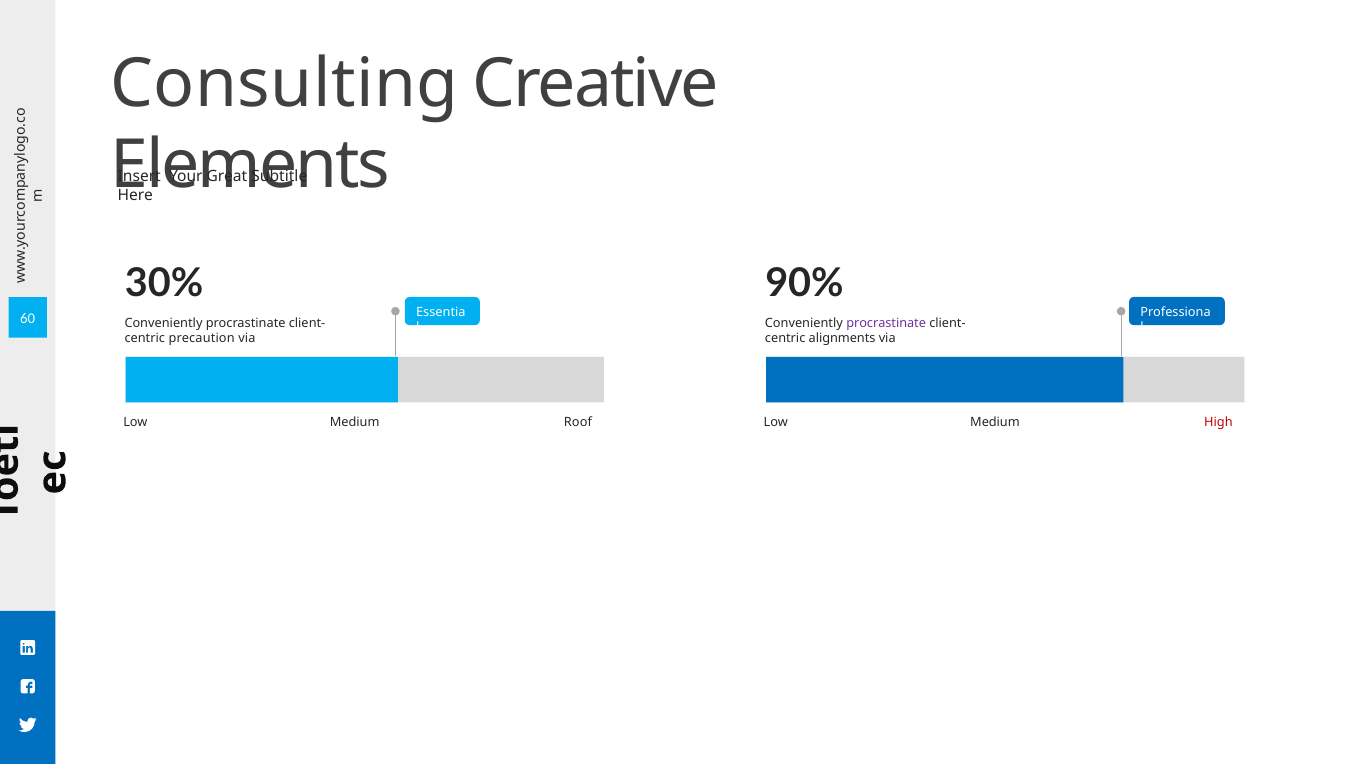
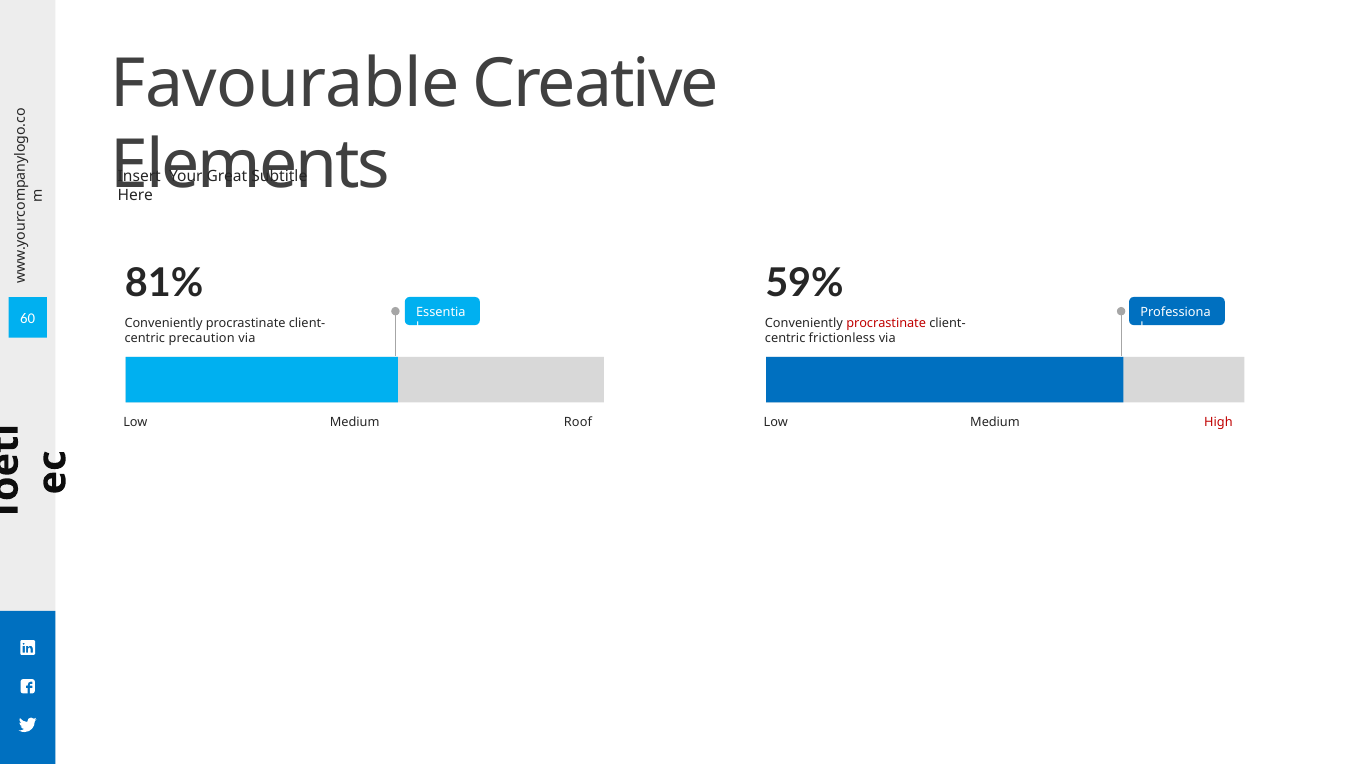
Consulting: Consulting -> Favourable (285, 84)
30%: 30% -> 81% (164, 283)
90%: 90% -> 59% (804, 283)
procrastinate colour: purple -> red (886, 323)
alignments: alignments -> frictionless (842, 339)
